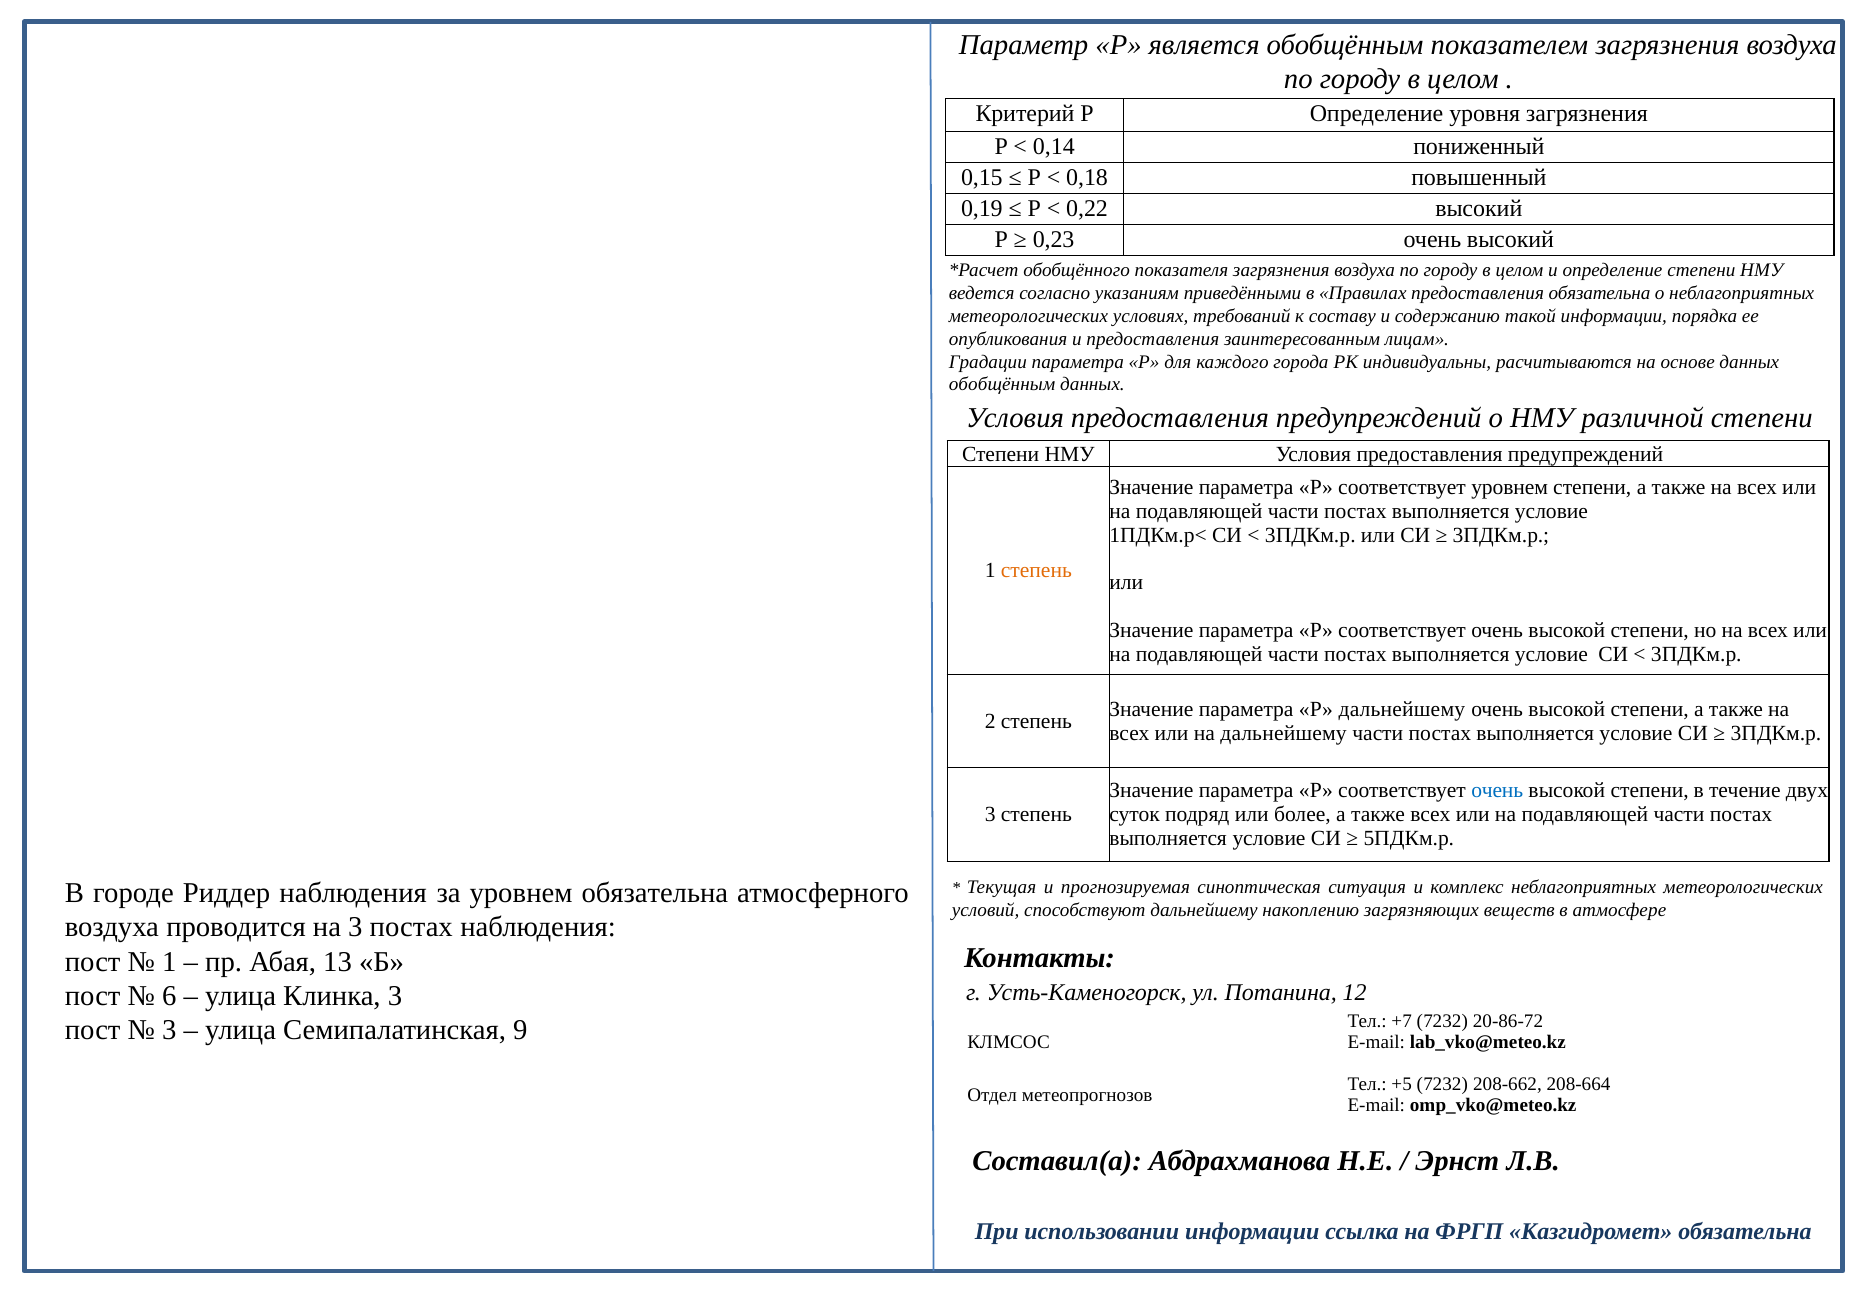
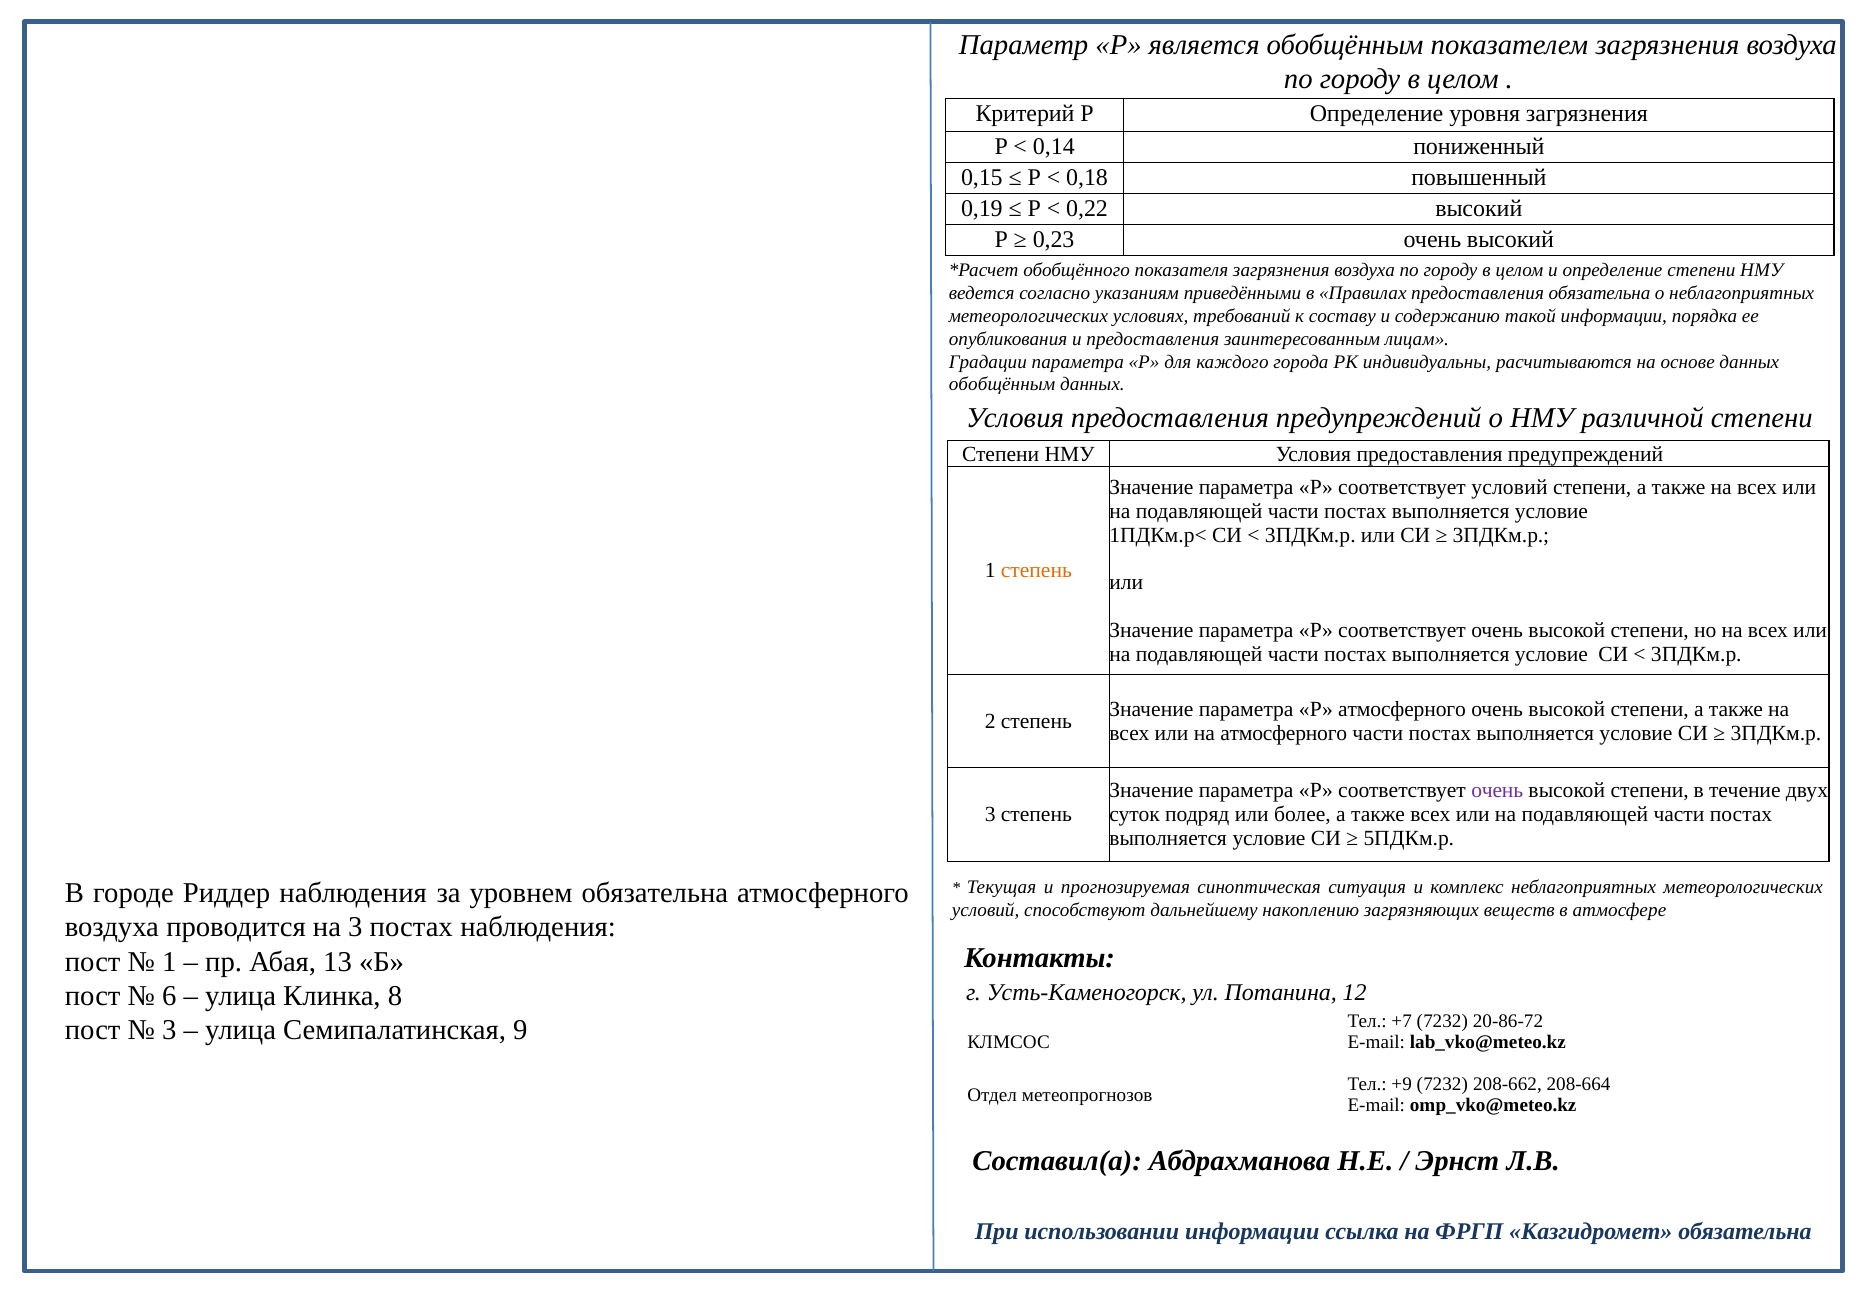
соответствует уровнем: уровнем -> условий (1509, 487)
Р дальнейшему: дальнейшему -> атмосферного (1402, 709)
на дальнейшему: дальнейшему -> атмосферного (1284, 733)
очень colour: blue -> purple (1497, 790)
Клинка 3: 3 -> 8 (395, 996)
+5: +5 -> +9 (1402, 1084)
